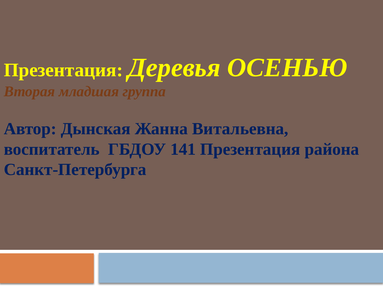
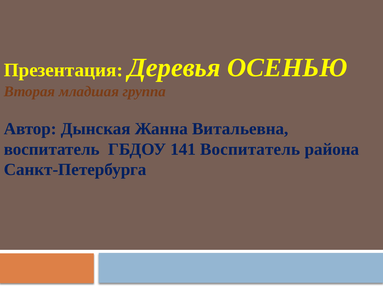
141 Презентация: Презентация -> Воспитатель (250, 149)
